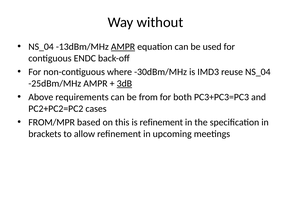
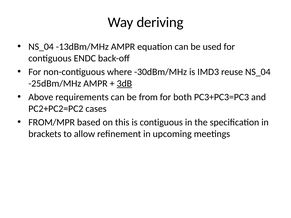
without: without -> deriving (160, 22)
AMPR underline: present -> none (123, 47)
is refinement: refinement -> contiguous (161, 122)
